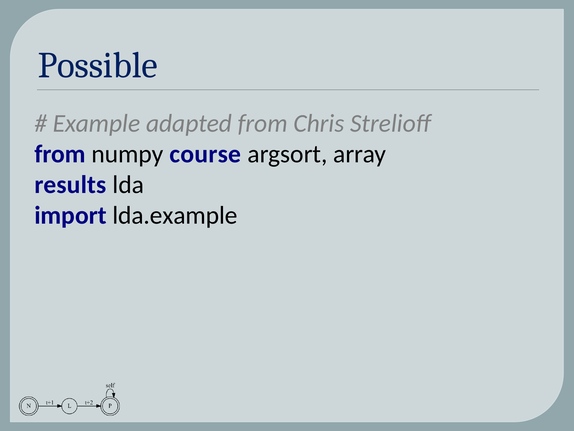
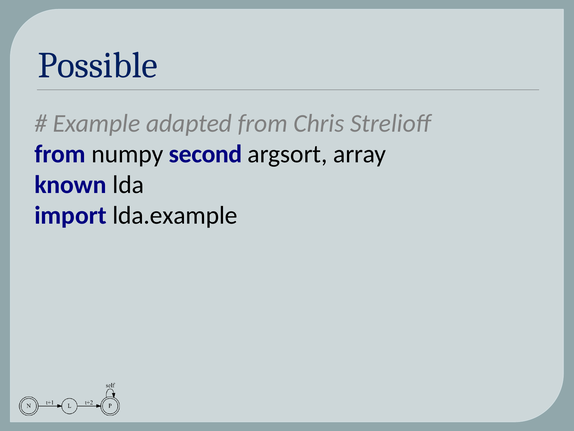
course: course -> second (206, 154)
results: results -> known (70, 185)
